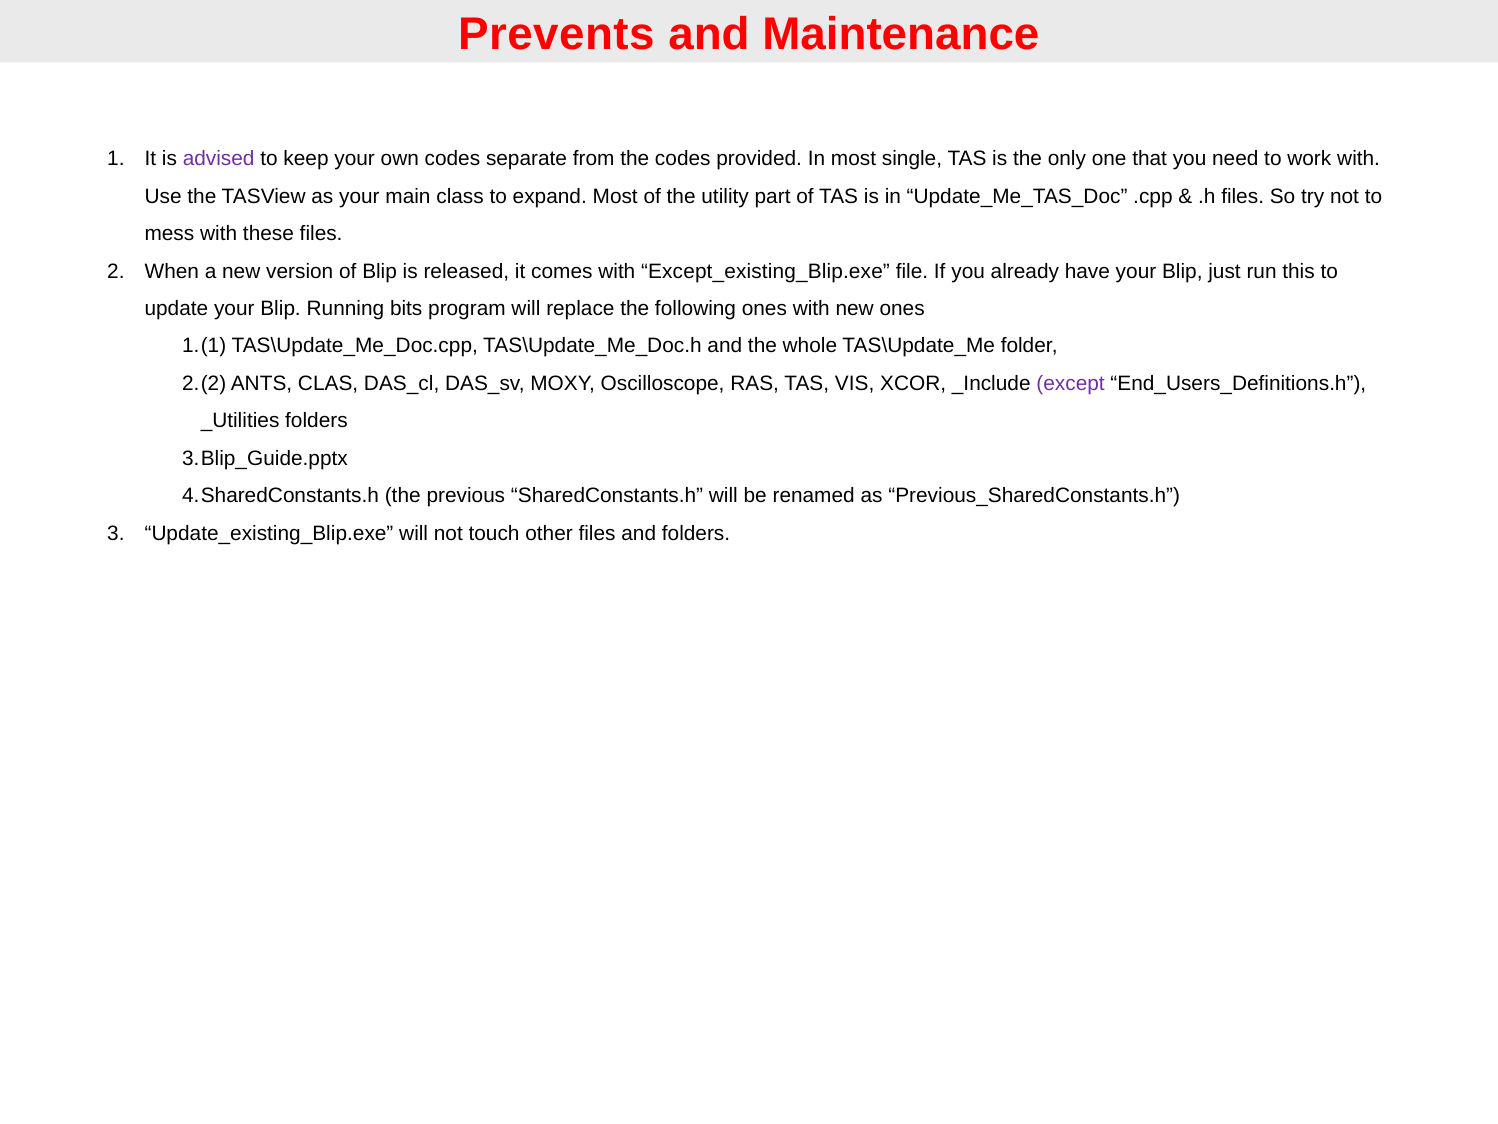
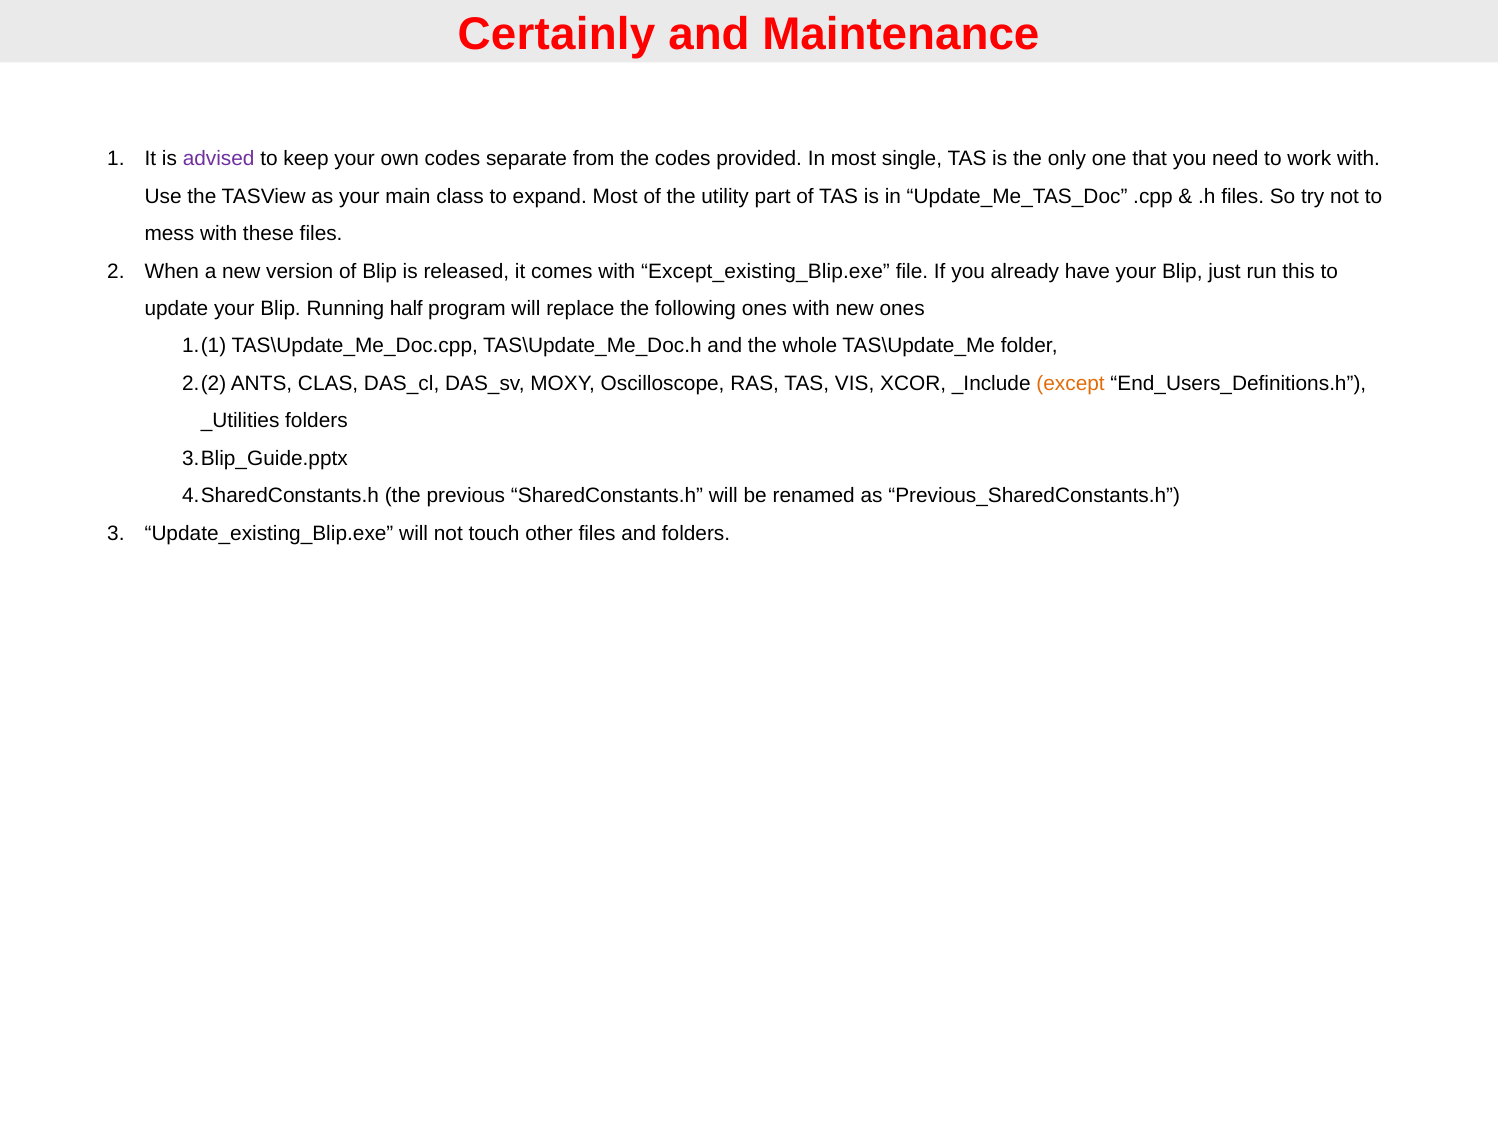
Prevents: Prevents -> Certainly (556, 34)
bits: bits -> half (406, 308)
except colour: purple -> orange (1071, 383)
